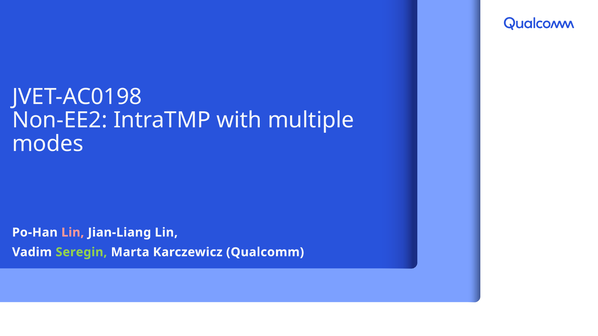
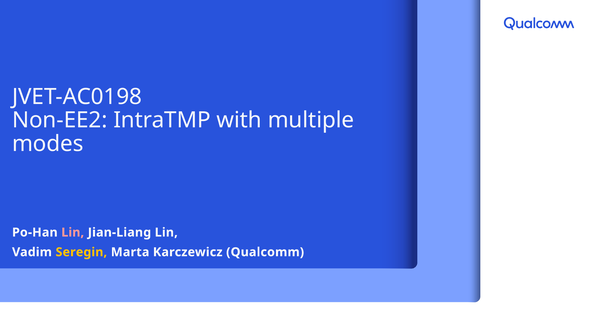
Seregin colour: light green -> yellow (81, 252)
